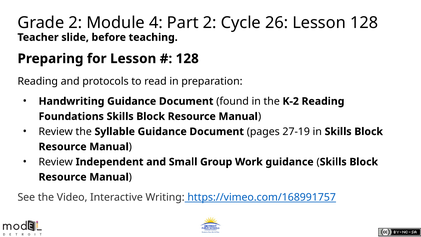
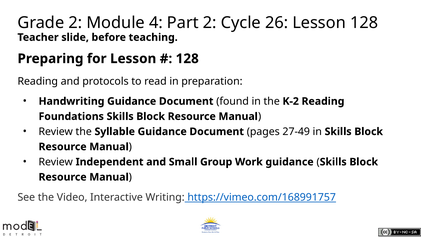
27-19: 27-19 -> 27-49 (296, 132)
